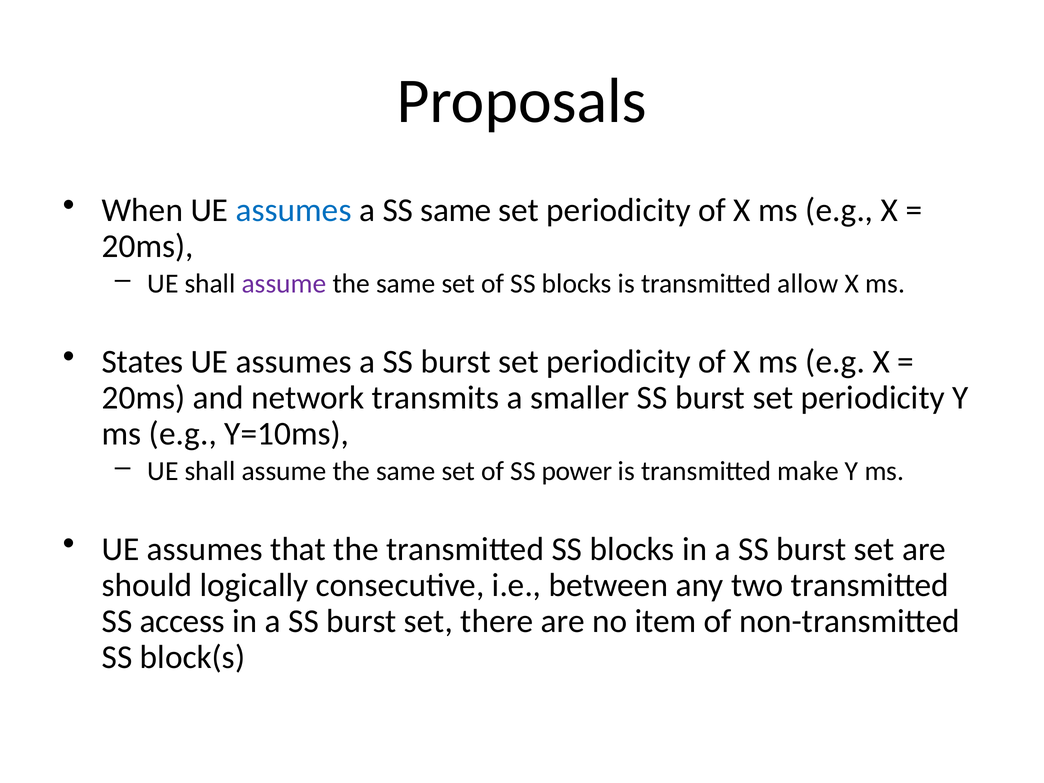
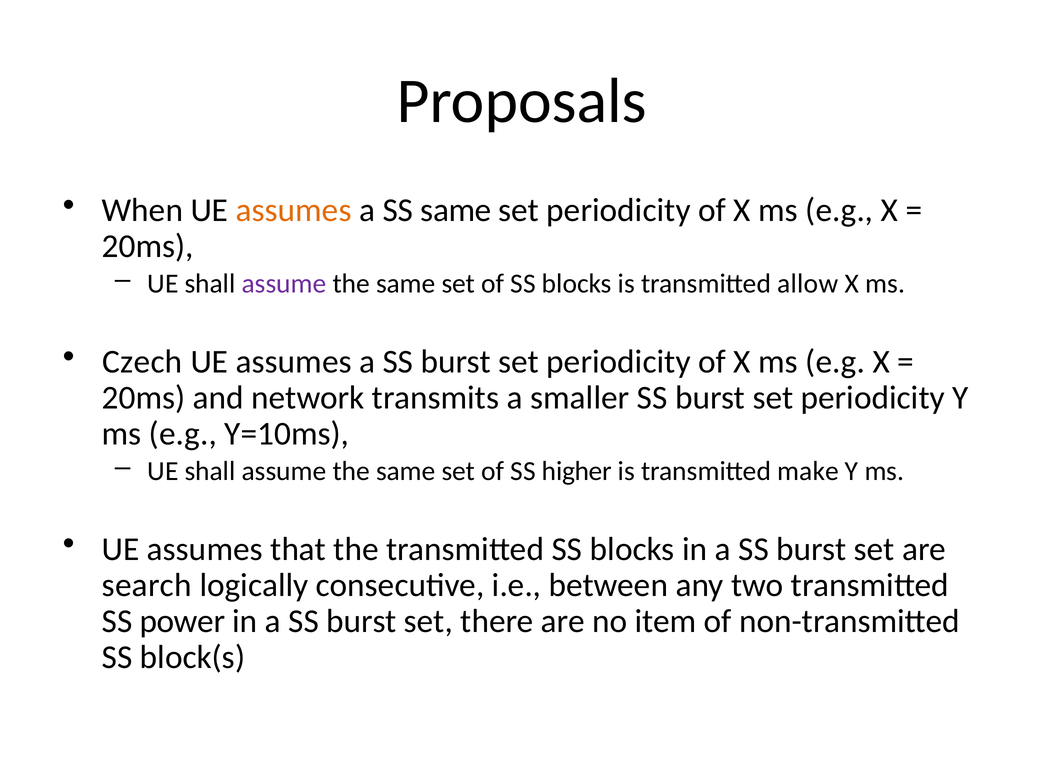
assumes colour: blue -> orange (294, 210)
States: States -> Czech (142, 362)
power: power -> higher (577, 471)
should: should -> search (147, 585)
access: access -> power (182, 621)
